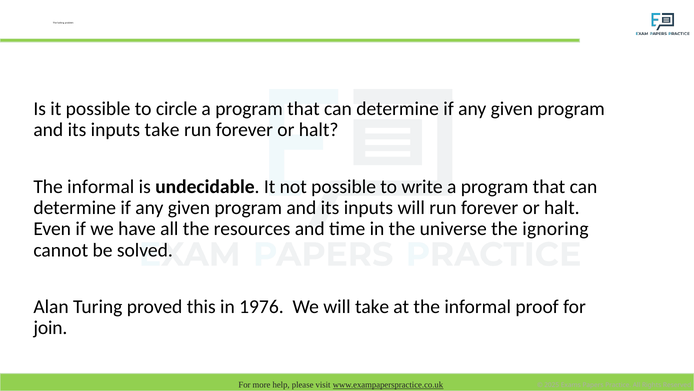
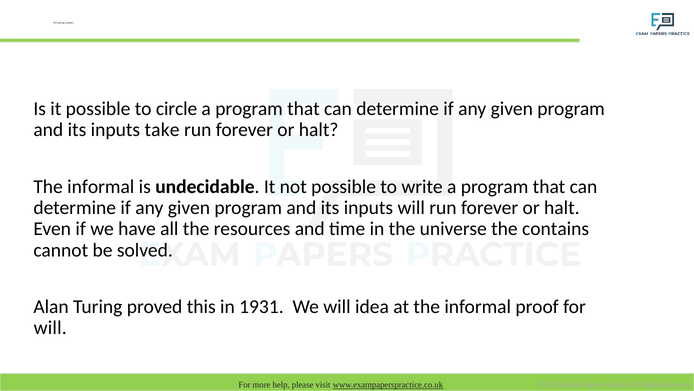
ignoring: ignoring -> contains (556, 229)
1976: 1976 -> 1931 (261, 306)
will take: take -> idea (372, 306)
join: join -> will (50, 327)
